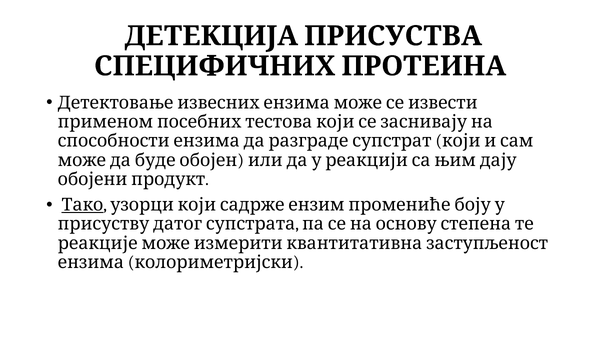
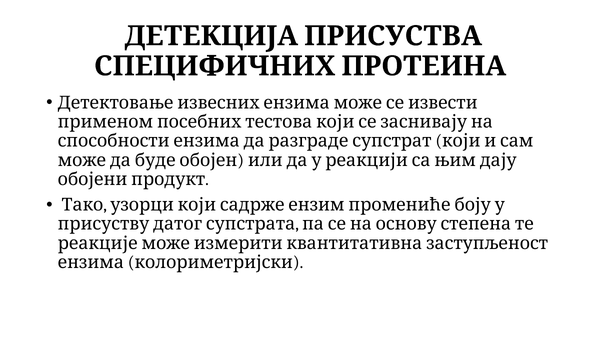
Тако underline: present -> none (82, 205)
